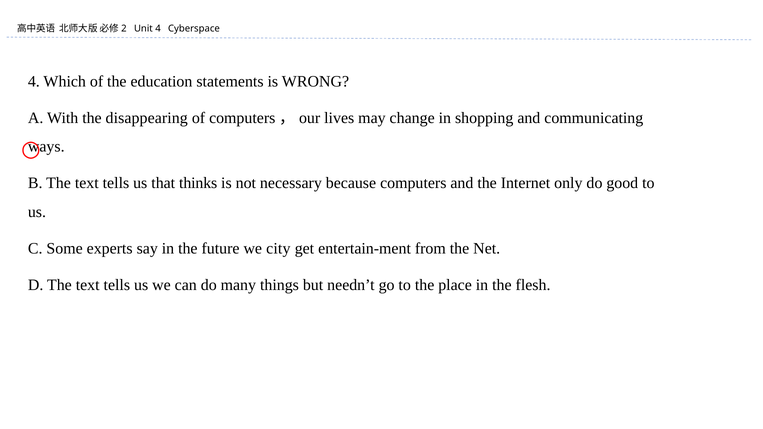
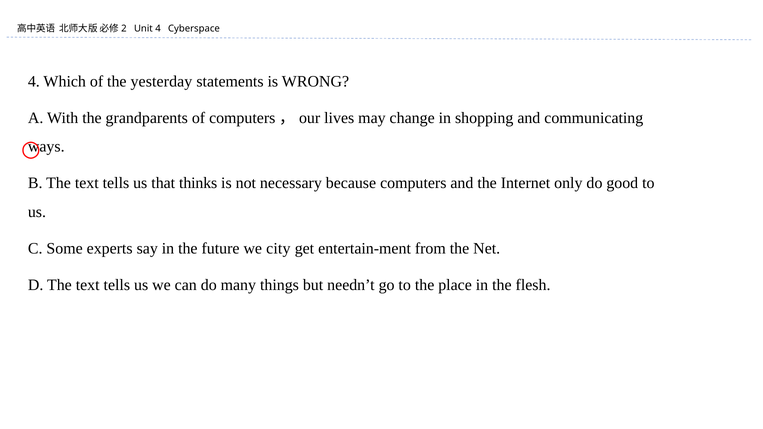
education: education -> yesterday (161, 81)
disappearing: disappearing -> grandparents (147, 118)
